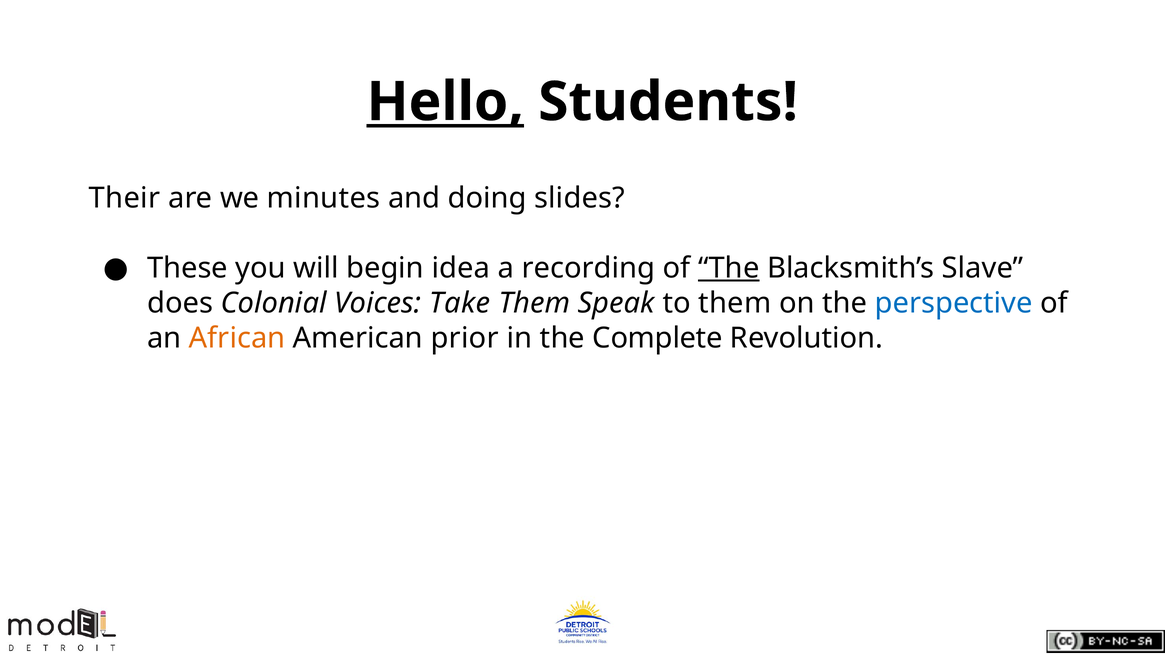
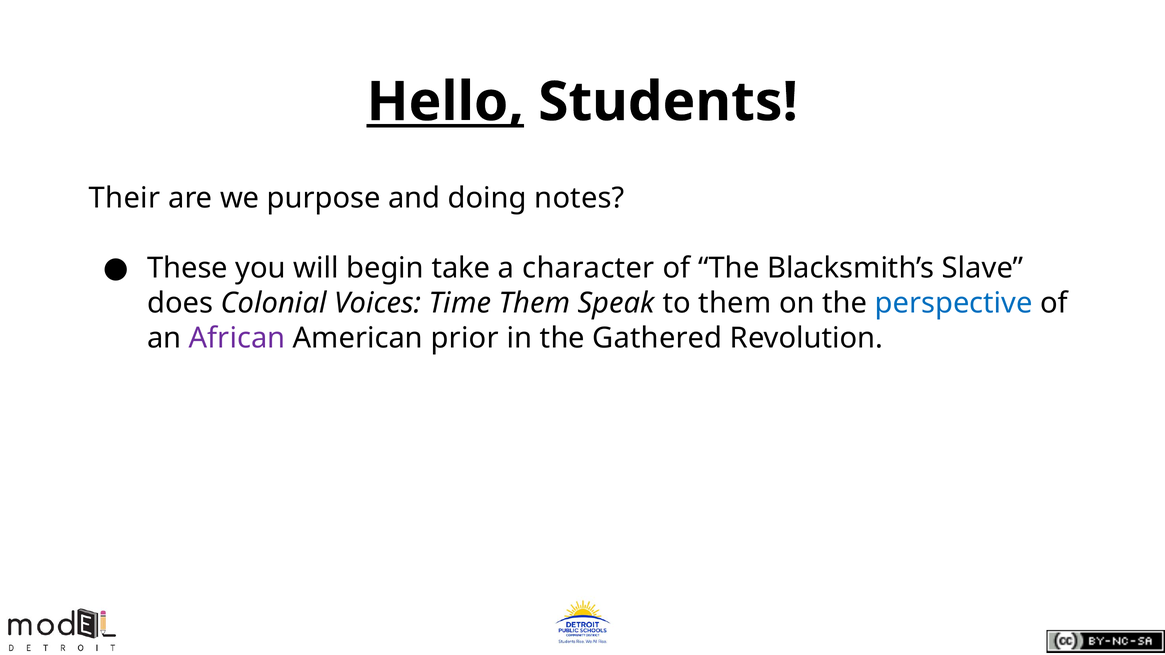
minutes: minutes -> purpose (324, 198)
slides: slides -> notes (579, 198)
idea: idea -> take (461, 268)
recording: recording -> character (588, 268)
The underline: present -> none (729, 268)
Take: Take -> Time (460, 303)
African colour: orange -> purple (237, 338)
Complete: Complete -> Gathered (657, 338)
